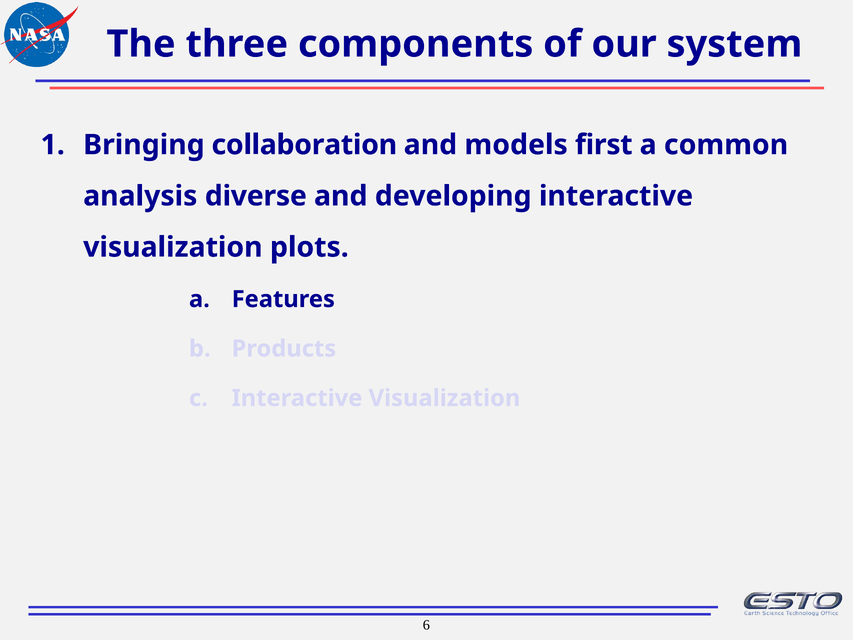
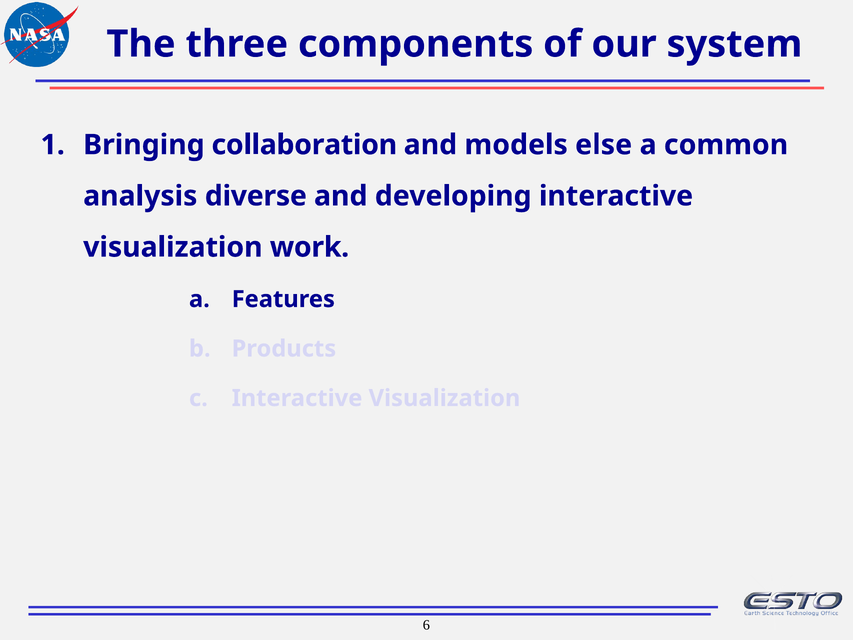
first: first -> else (604, 145)
plots: plots -> work (309, 247)
